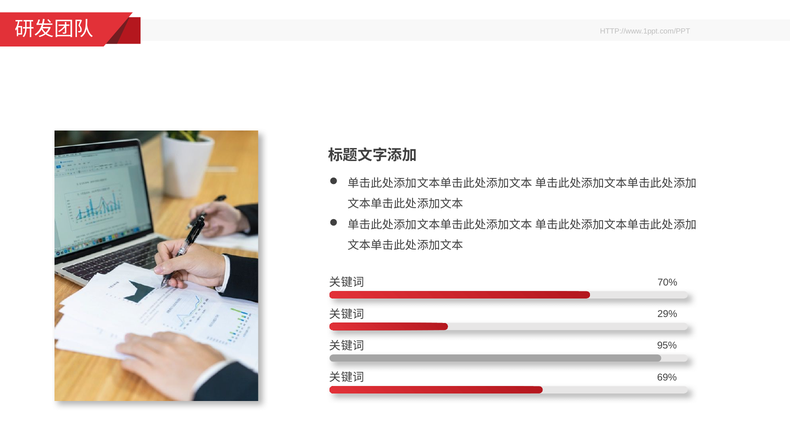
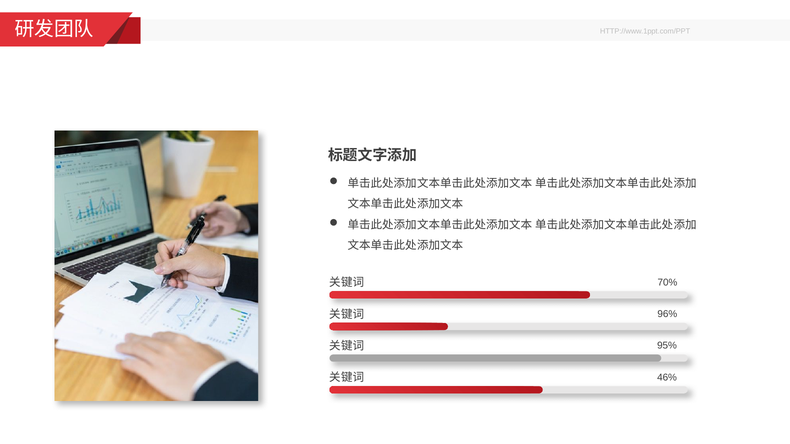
29%: 29% -> 96% (667, 314)
69%: 69% -> 46% (667, 378)
